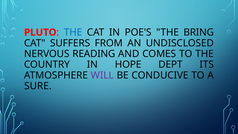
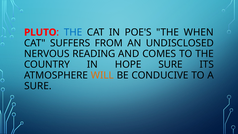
BRING: BRING -> WHEN (199, 32)
HOPE DEPT: DEPT -> SURE (171, 64)
WILL colour: purple -> orange (102, 75)
